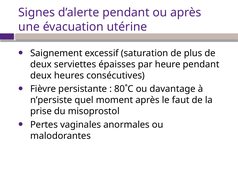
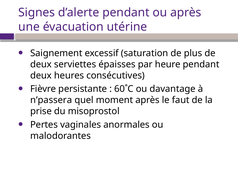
80˚C: 80˚C -> 60˚C (124, 89)
n’persiste: n’persiste -> n’passera (51, 100)
